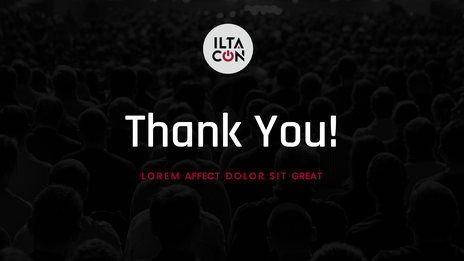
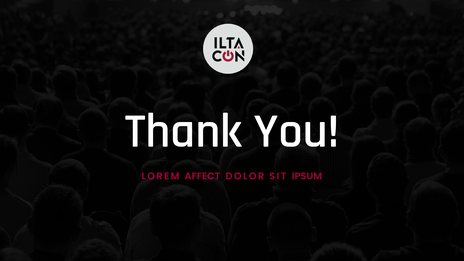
GREAT: GREAT -> IPSUM (307, 176)
